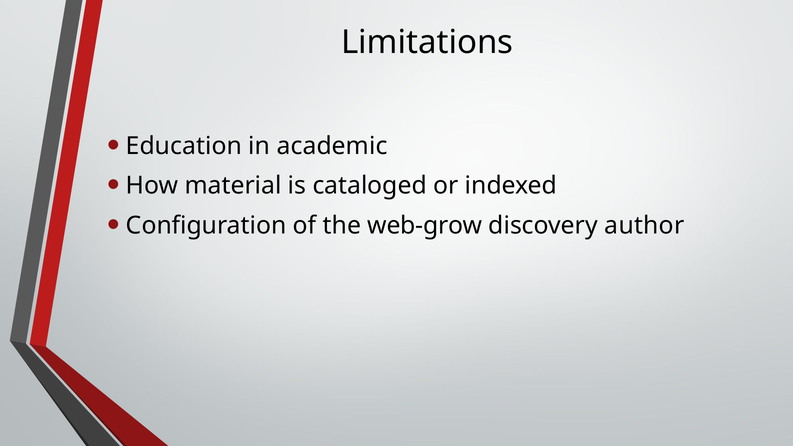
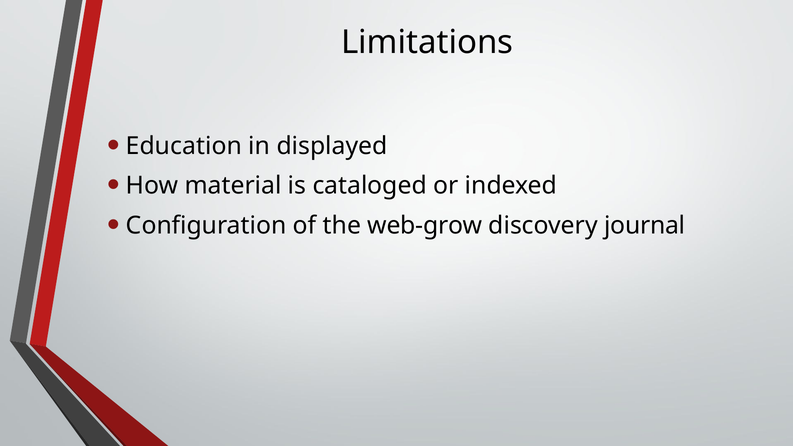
academic: academic -> displayed (332, 146)
author: author -> journal (645, 225)
